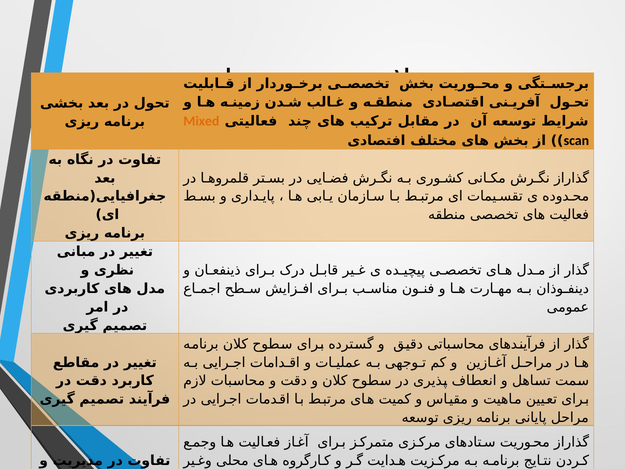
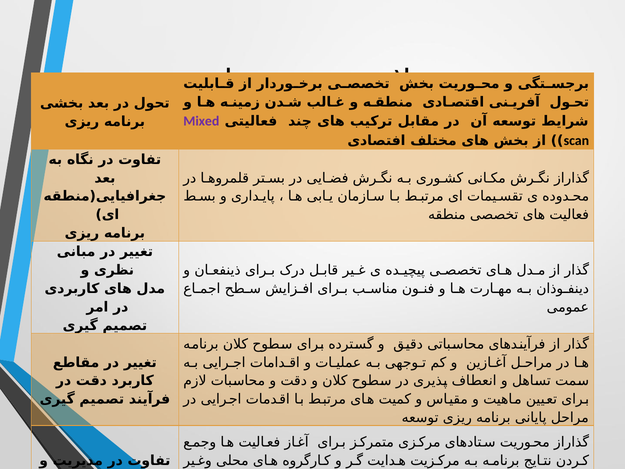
Mixed colour: orange -> purple (201, 121)
